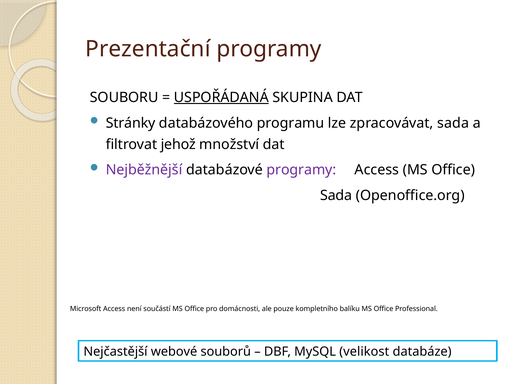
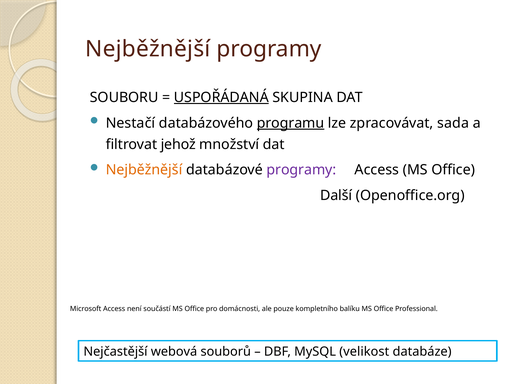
Prezentační: Prezentační -> Nejběžnější (148, 49)
Stránky: Stránky -> Nestačí (130, 123)
programu underline: none -> present (291, 123)
Nejběžnější colour: purple -> orange (144, 170)
Sada: Sada -> Další (336, 195)
webové: webové -> webová (174, 351)
